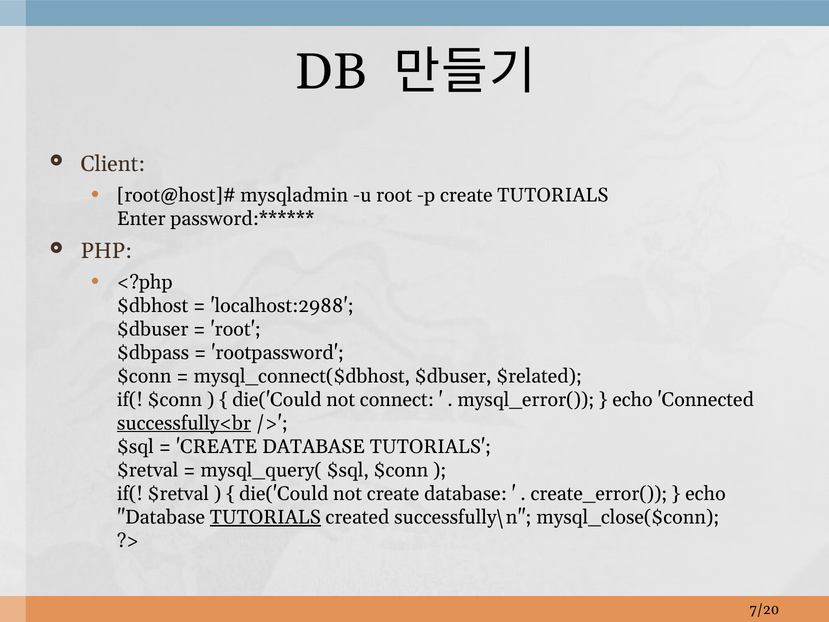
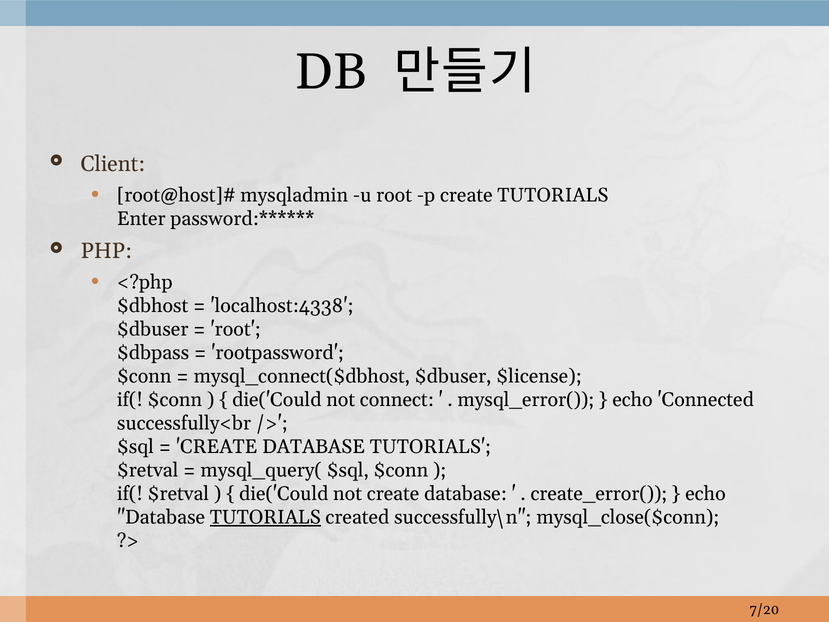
localhost:2988: localhost:2988 -> localhost:4338 (282, 306)
$related: $related -> $license (539, 376)
successfully<br underline: present -> none (184, 423)
